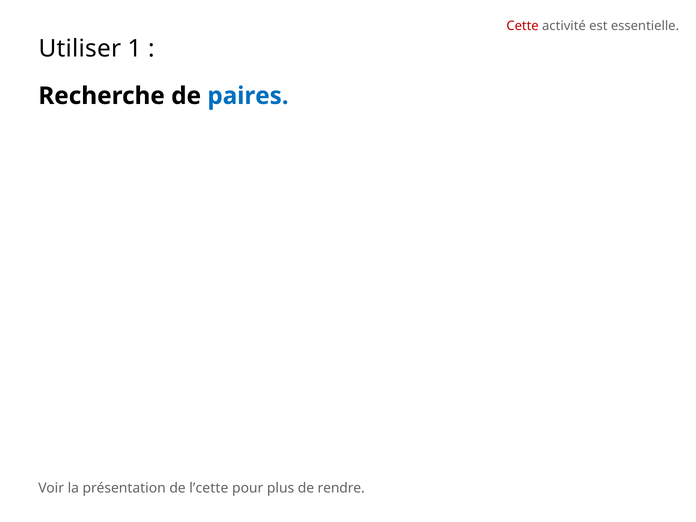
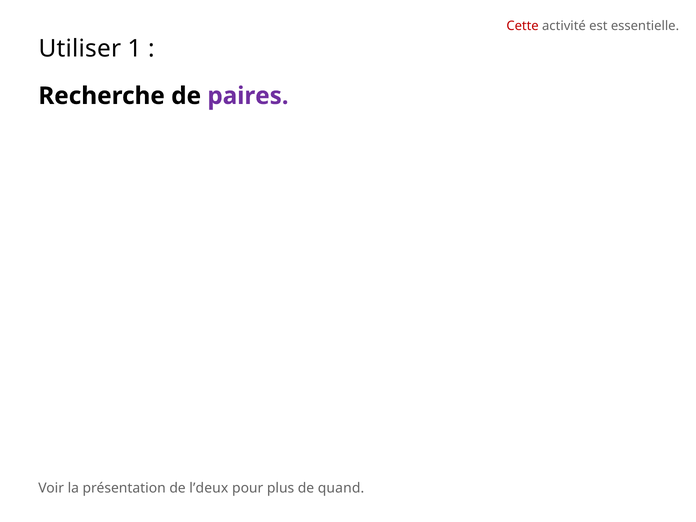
paires colour: blue -> purple (248, 96)
l’cette: l’cette -> l’deux (209, 488)
rendre: rendre -> quand (341, 488)
